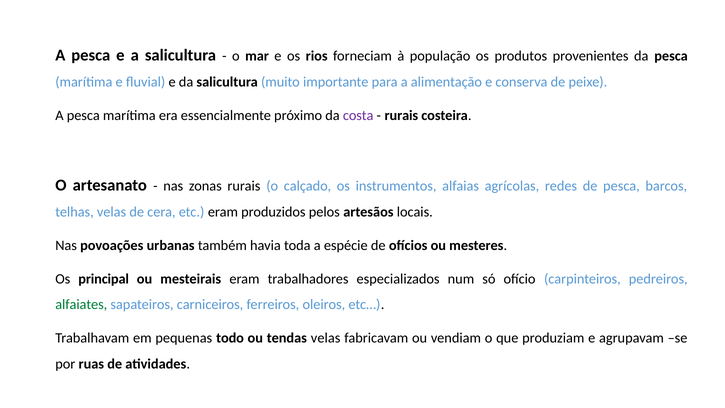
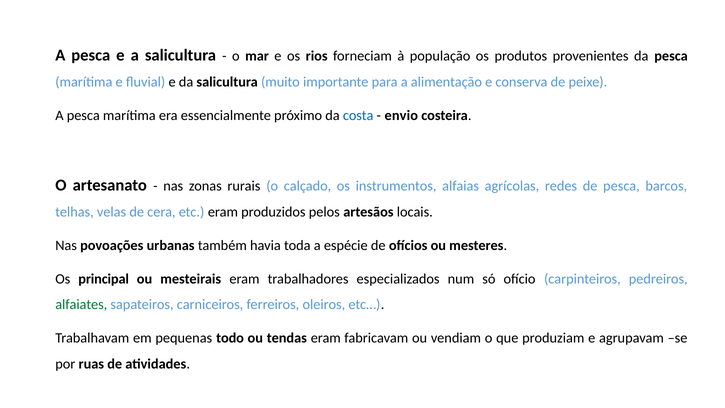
costa colour: purple -> blue (358, 115)
rurais: rurais -> envio (401, 115)
tendas velas: velas -> eram (326, 338)
